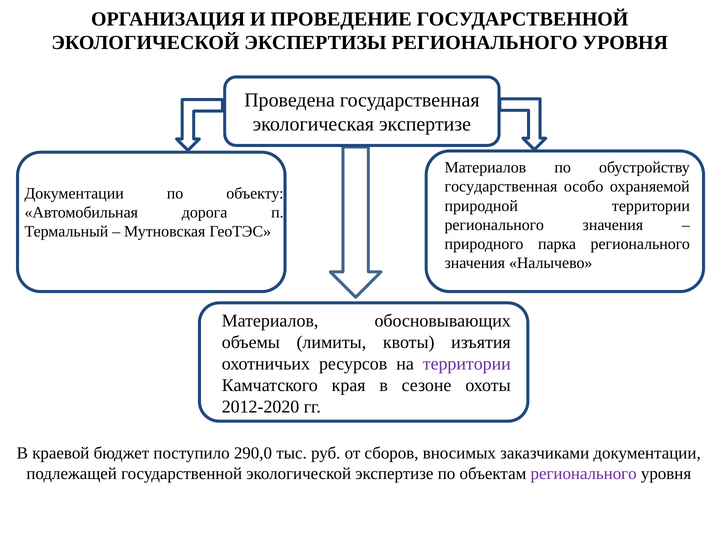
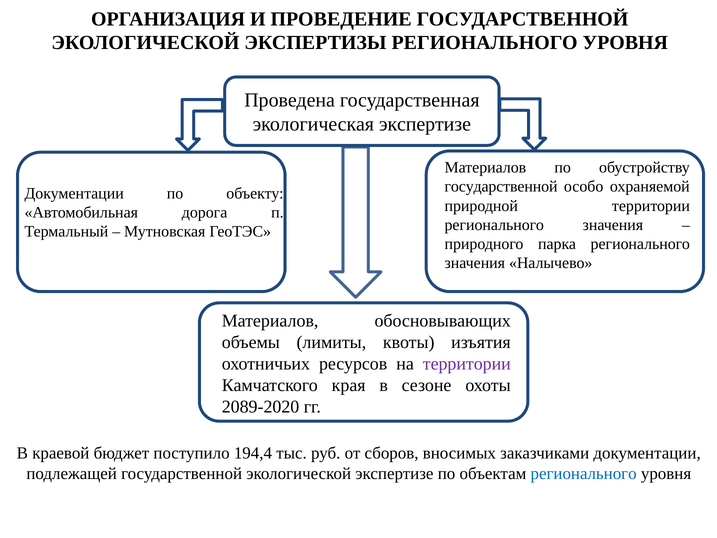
государственная: государственная -> государственной (501, 187)
2012-2020: 2012-2020 -> 2089-2020 (261, 407)
290,0: 290,0 -> 194,4 (253, 453)
регионального colour: purple -> blue (584, 473)
